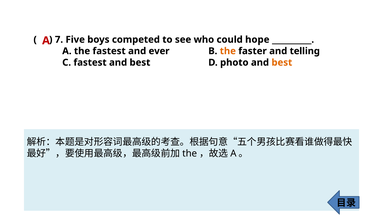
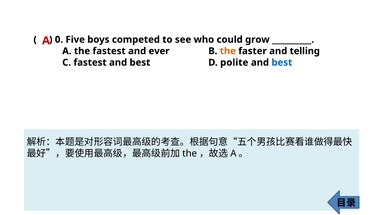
7: 7 -> 0 (59, 40)
hope: hope -> grow (257, 40)
photo: photo -> polite (234, 63)
best colour: orange -> blue (282, 63)
